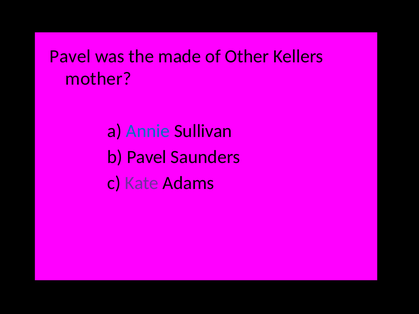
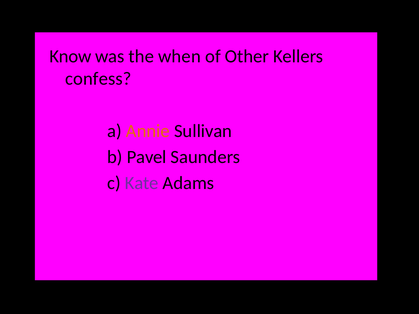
Pavel: Pavel -> Know (70, 56)
made: made -> when (179, 56)
mother: mother -> confess (98, 79)
Annie colour: blue -> orange (148, 131)
